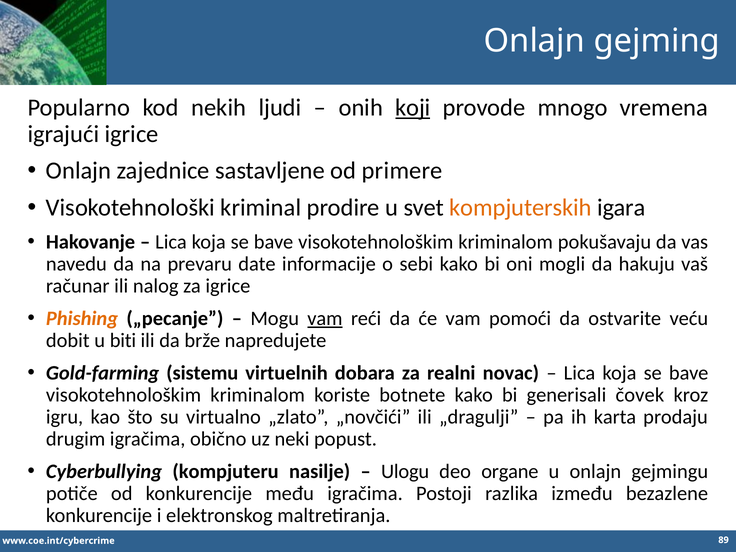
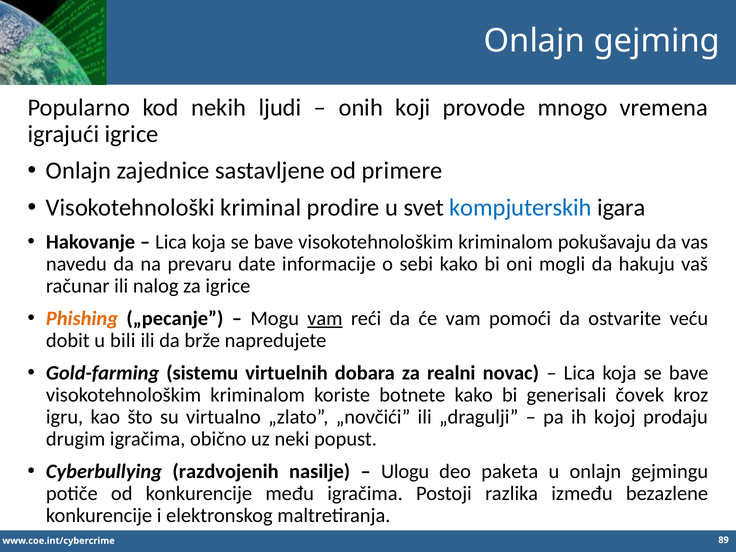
koji underline: present -> none (413, 108)
kompjuterskih colour: orange -> blue (521, 207)
biti: biti -> bili (123, 341)
karta: karta -> kojoj (615, 417)
kompjuteru: kompjuteru -> razdvojenih (226, 471)
organe: organe -> paketa (510, 471)
